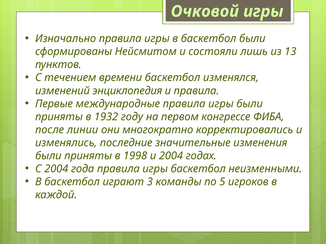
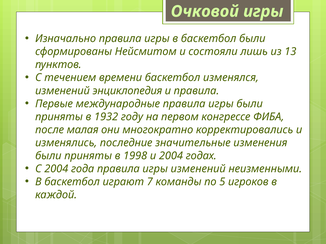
линии: линии -> малая (83, 130)
игры баскетбол: баскетбол -> изменений (198, 169)
3: 3 -> 7 (150, 182)
